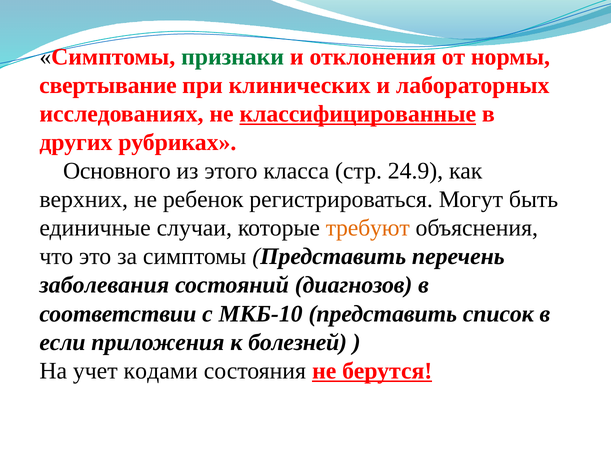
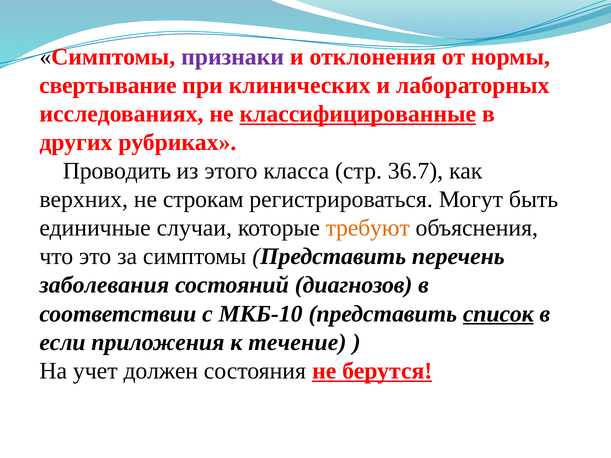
признаки colour: green -> purple (233, 57)
Основного: Основного -> Проводить (117, 171)
24.9: 24.9 -> 36.7 (415, 171)
ребенок: ребенок -> строкам (203, 200)
список underline: none -> present (498, 314)
болезней: болезней -> течение (297, 342)
кодами: кодами -> должен (161, 371)
